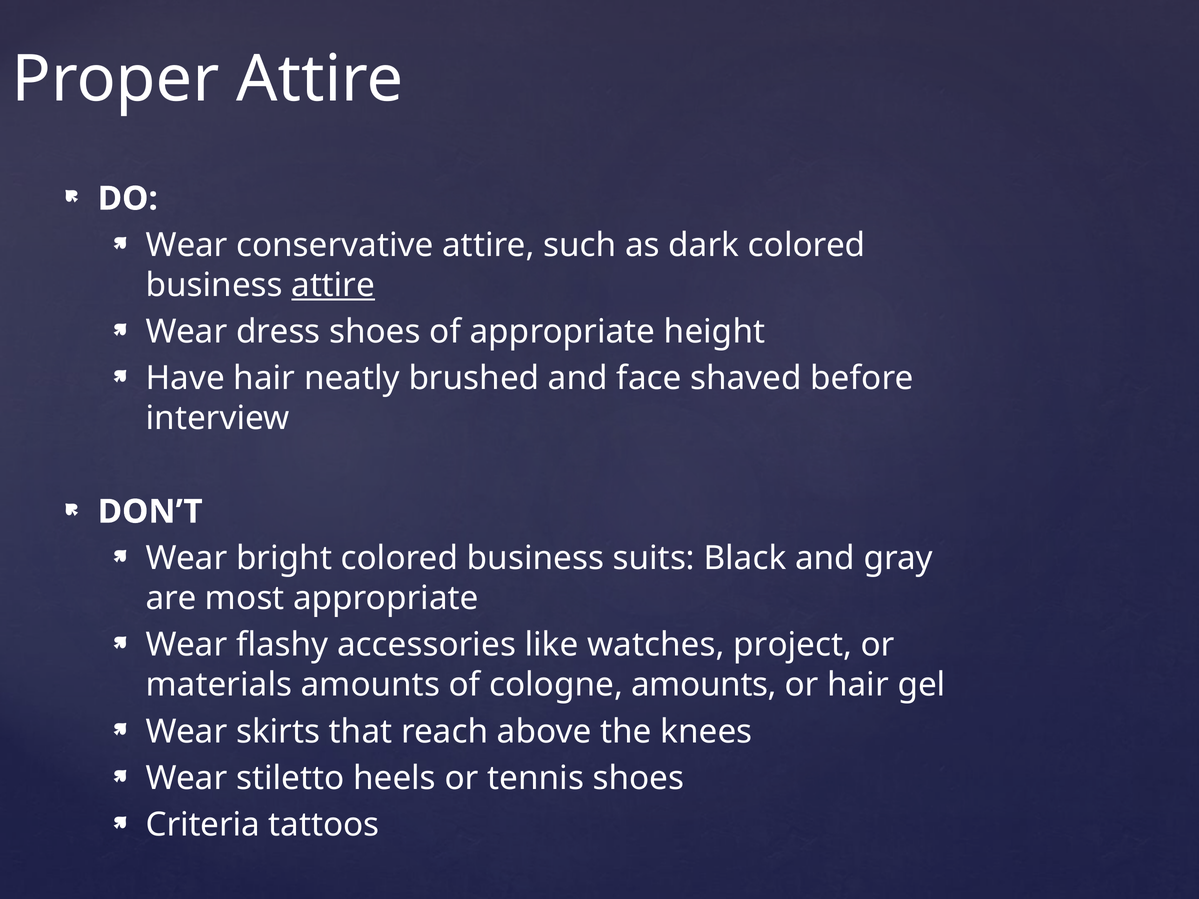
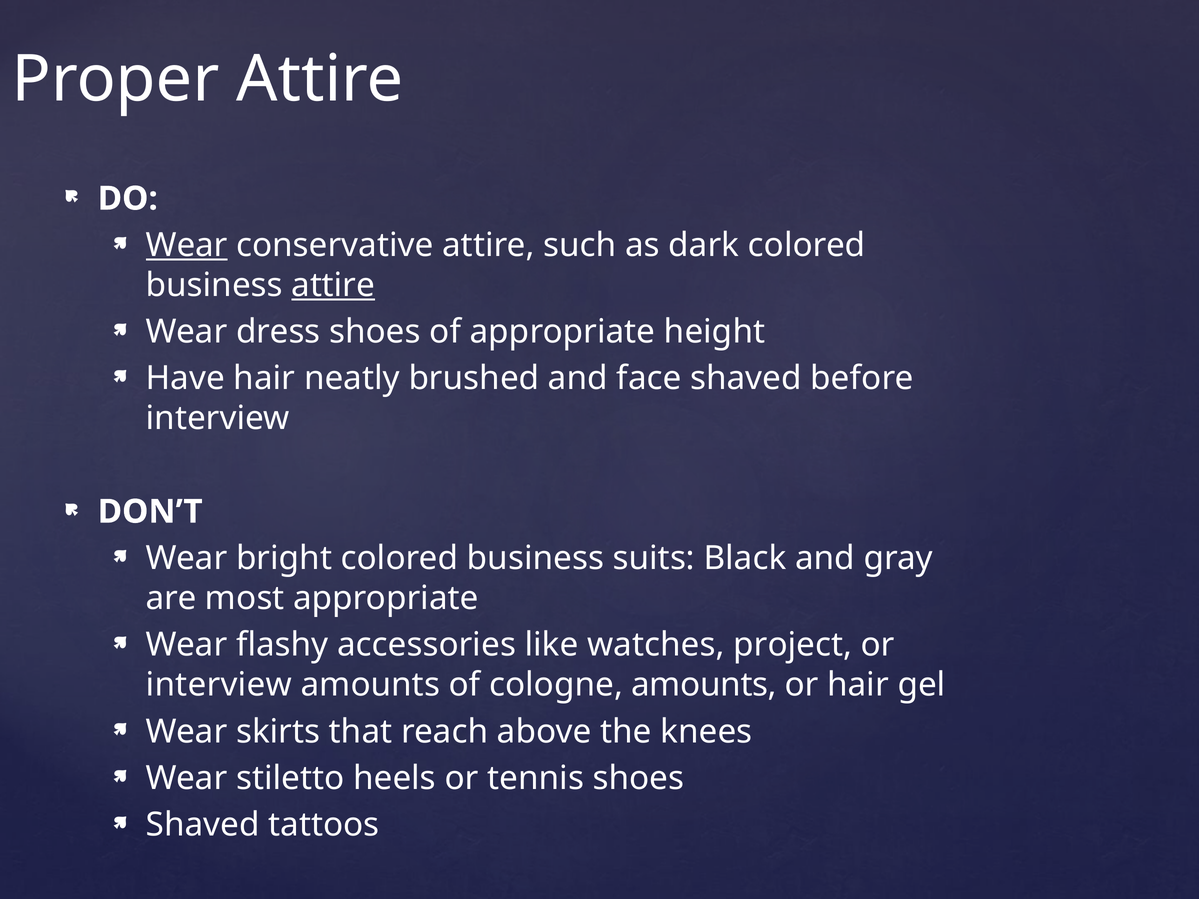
Wear underline: none -> present (187, 245)
materials: materials -> interview (219, 685)
Criteria: Criteria -> Shaved (203, 825)
